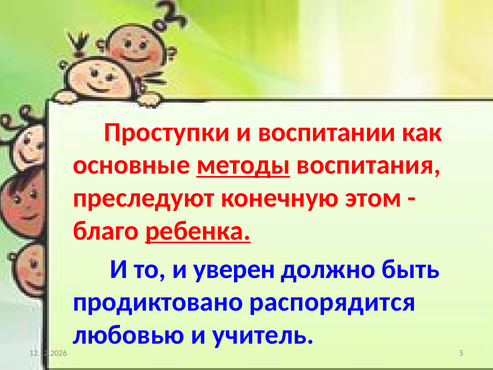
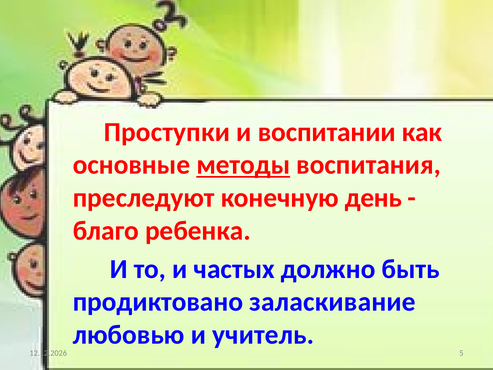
этом: этом -> день (373, 198)
ребенка underline: present -> none (198, 231)
уверен: уверен -> частых (234, 269)
распорядится: распорядится -> заласкивание (332, 302)
